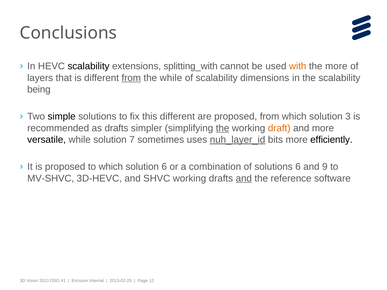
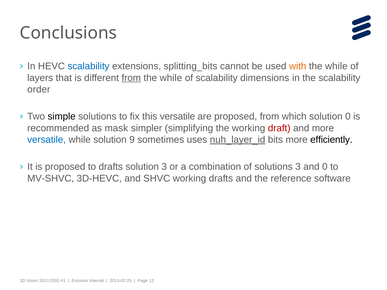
scalability colour: black -> blue (89, 66)
splitting_with: splitting_with -> splitting_bits (191, 66)
more: more -> while (336, 66)
being: being -> order (39, 89)
this different: different -> versatile (177, 117)
solution 3: 3 -> 0 (348, 117)
as drafts: drafts -> mask (116, 128)
the underline: present -> none (223, 128)
draft colour: orange -> red (279, 128)
versatile colour: black -> blue (47, 140)
7: 7 -> 9 (132, 140)
to which: which -> drafts (111, 167)
solution 6: 6 -> 3 (164, 167)
solutions 6: 6 -> 3 (298, 167)
and 9: 9 -> 0 (325, 167)
and underline: present -> none (244, 178)
